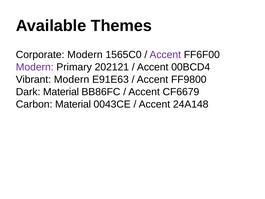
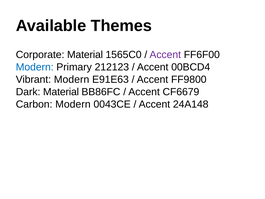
Corporate Modern: Modern -> Material (85, 55)
Modern colour: purple -> blue (35, 67)
202121: 202121 -> 212123 (112, 67)
Carbon Material: Material -> Modern (73, 104)
